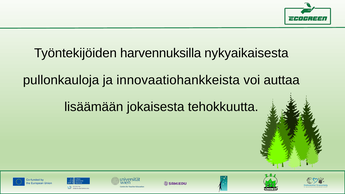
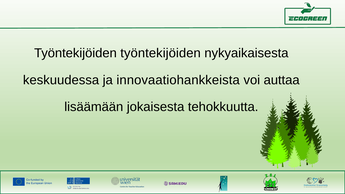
Työntekijöiden harvennuksilla: harvennuksilla -> työntekijöiden (161, 53)
pullonkauloja: pullonkauloja -> keskuudessa (61, 80)
